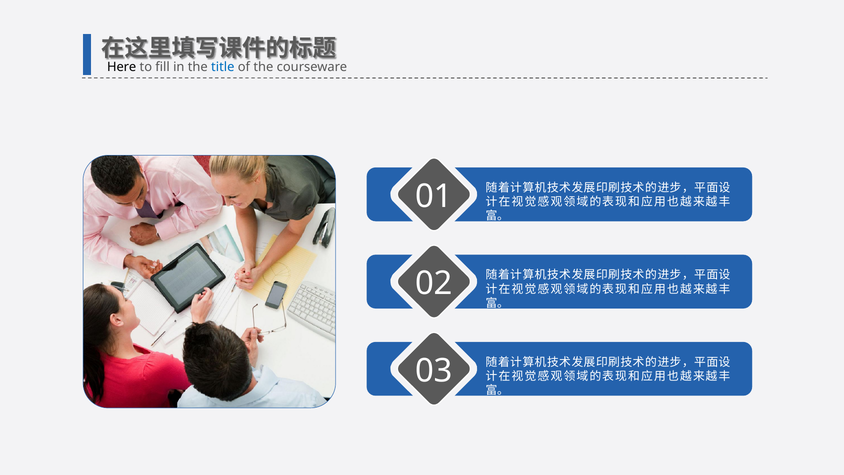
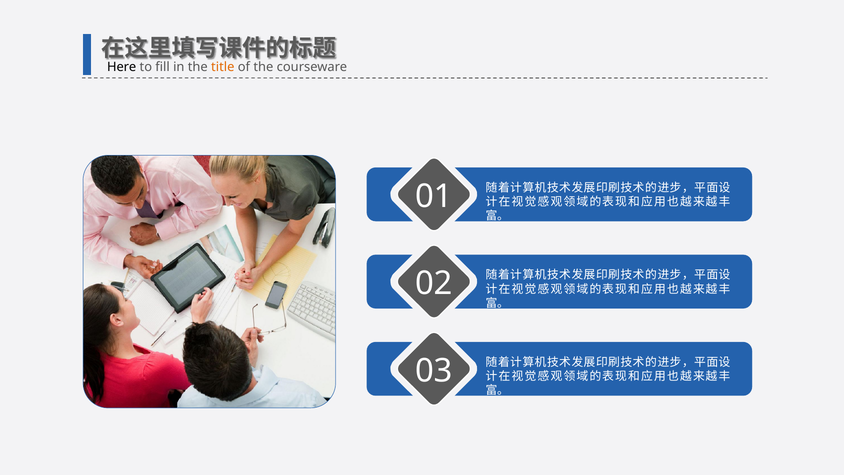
title colour: blue -> orange (223, 67)
